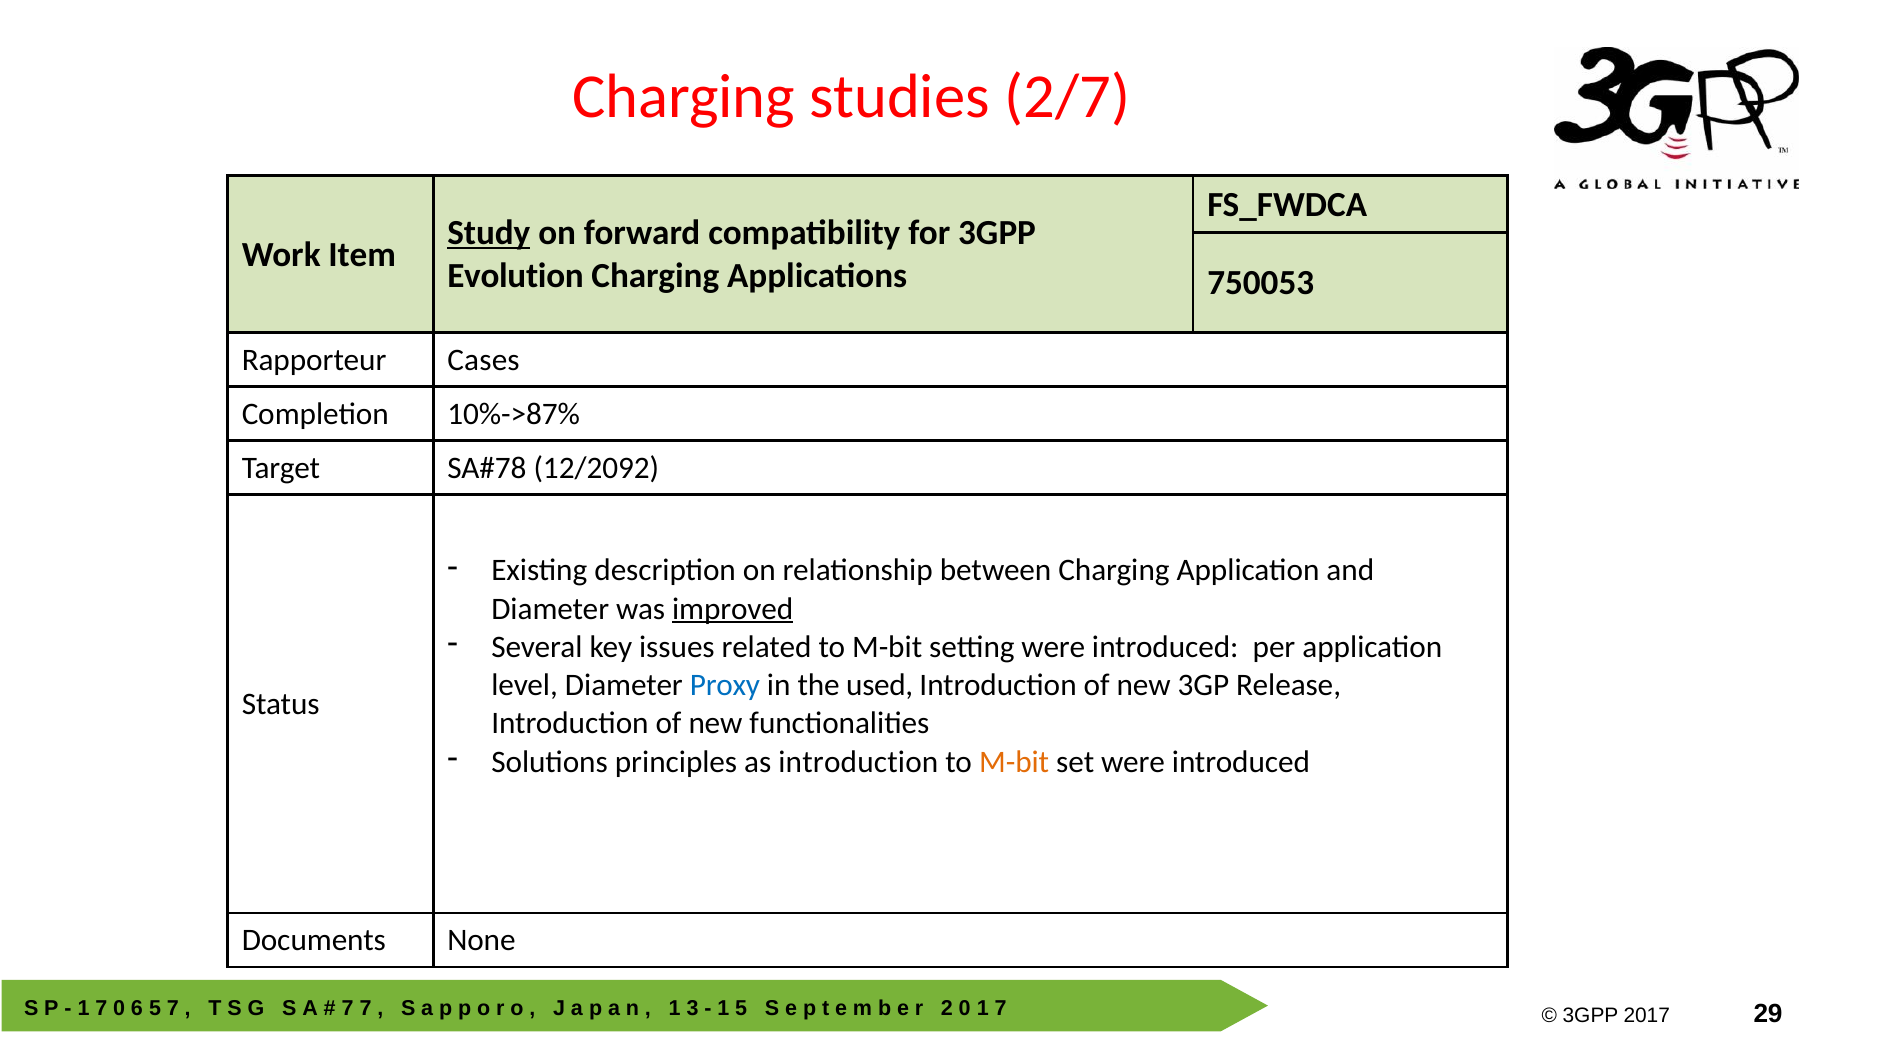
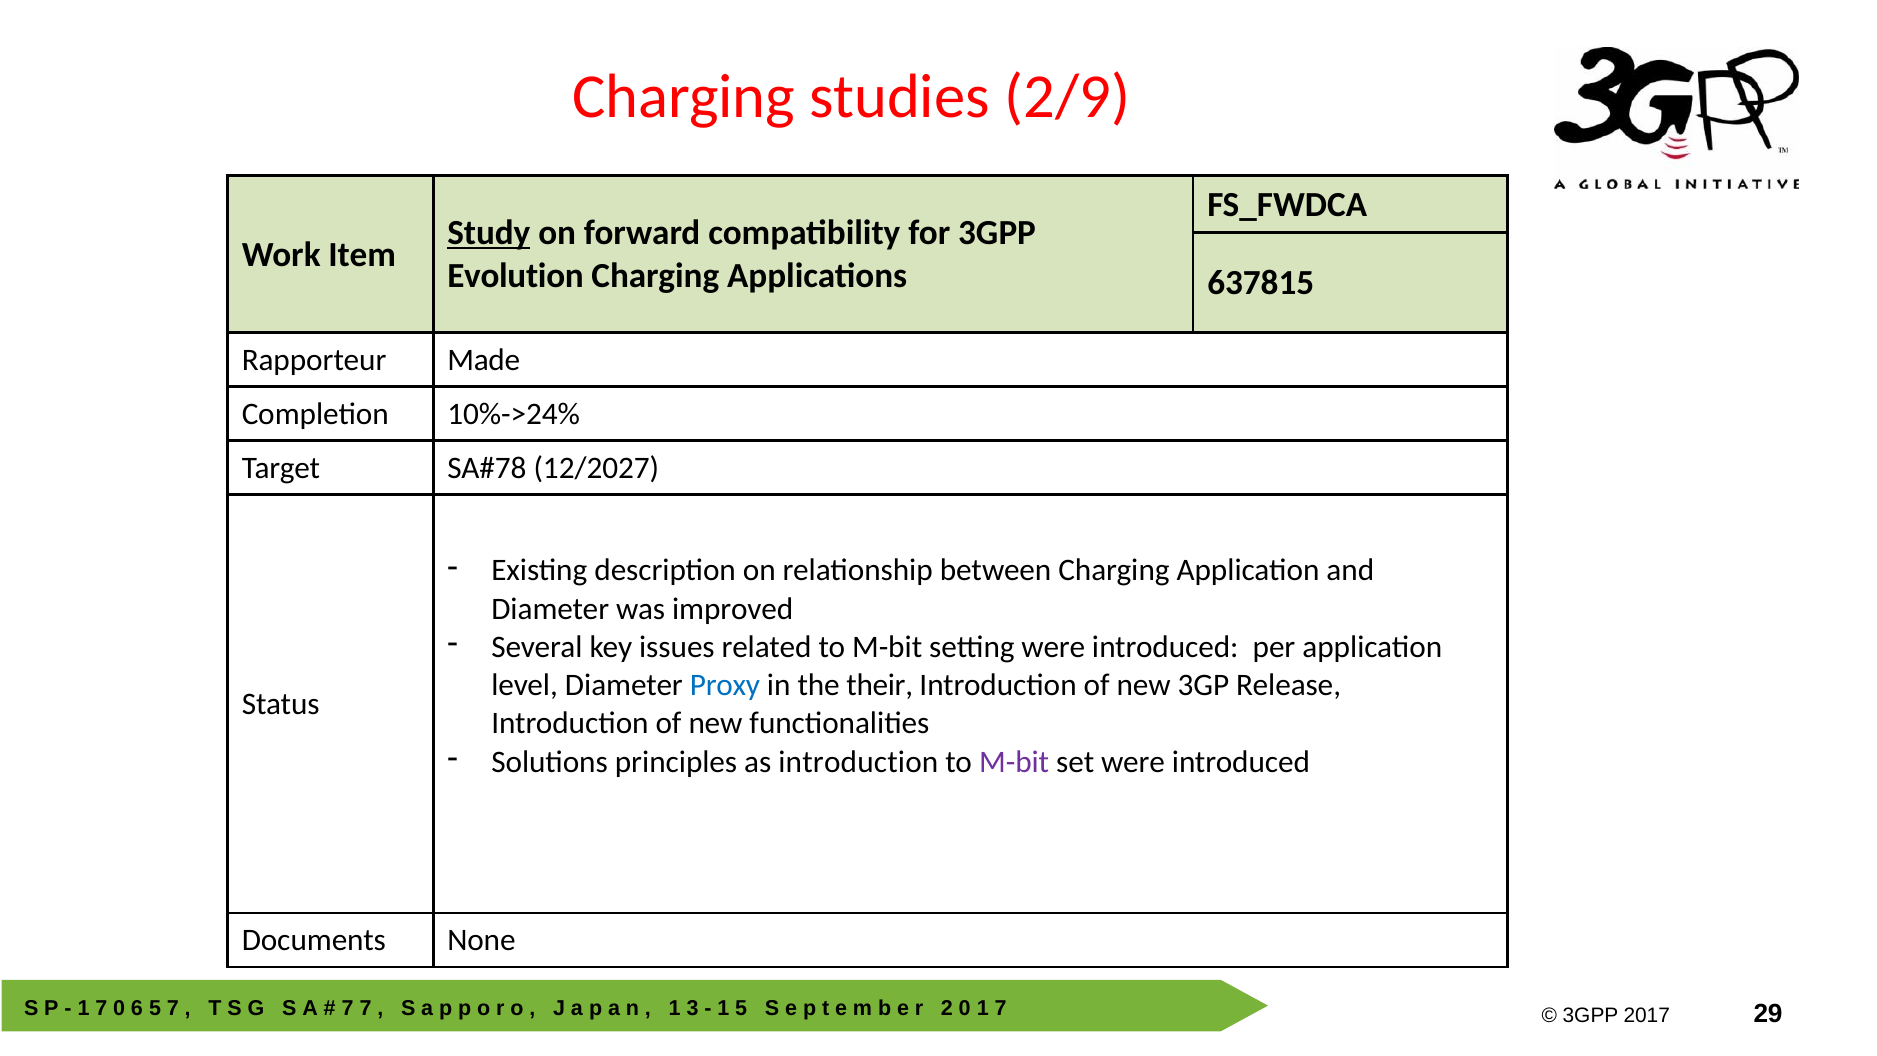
2/7: 2/7 -> 2/9 (1067, 97)
750053: 750053 -> 637815 (1261, 283)
Cases: Cases -> Made (484, 360)
10%->87%: 10%->87% -> 10%->24% (514, 414)
12/2092: 12/2092 -> 12/2027 (596, 468)
improved underline: present -> none (733, 609)
used: used -> their (880, 685)
M-bit colour: orange -> purple (1014, 762)
